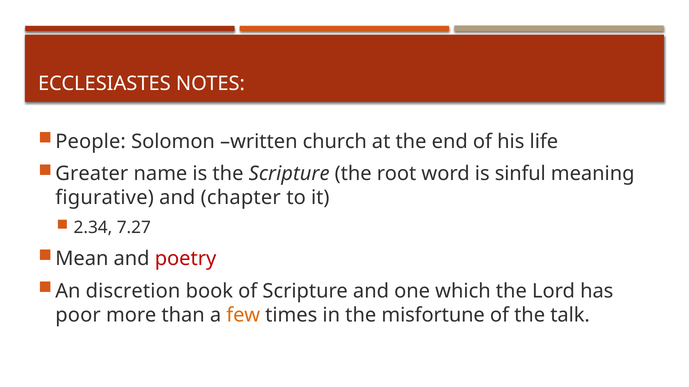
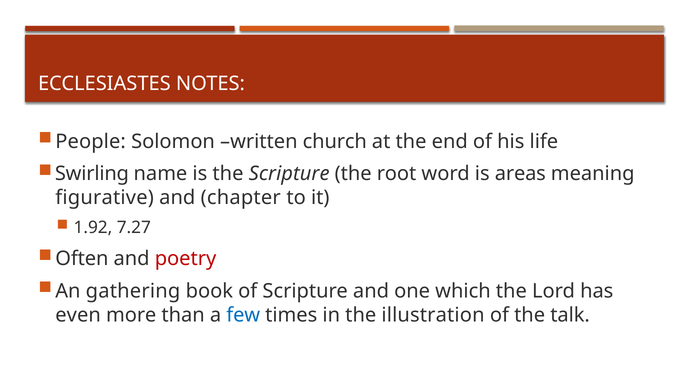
Greater: Greater -> Swirling (92, 174)
sinful: sinful -> areas (520, 174)
2.34: 2.34 -> 1.92 (93, 228)
Mean: Mean -> Often (82, 259)
discretion: discretion -> gathering (133, 291)
poor: poor -> even (78, 315)
few colour: orange -> blue (243, 315)
misfortune: misfortune -> illustration (433, 315)
